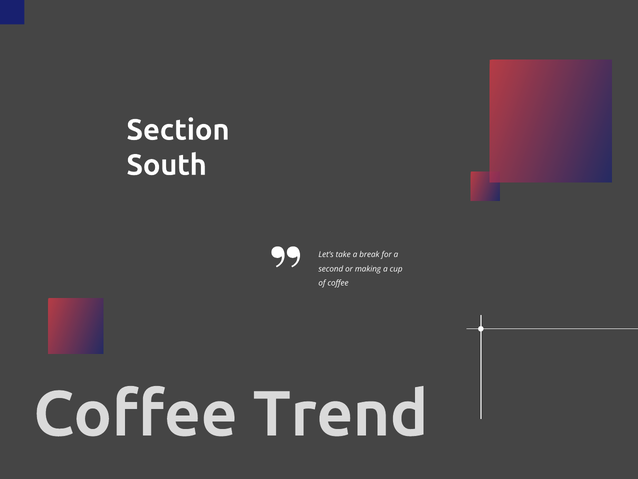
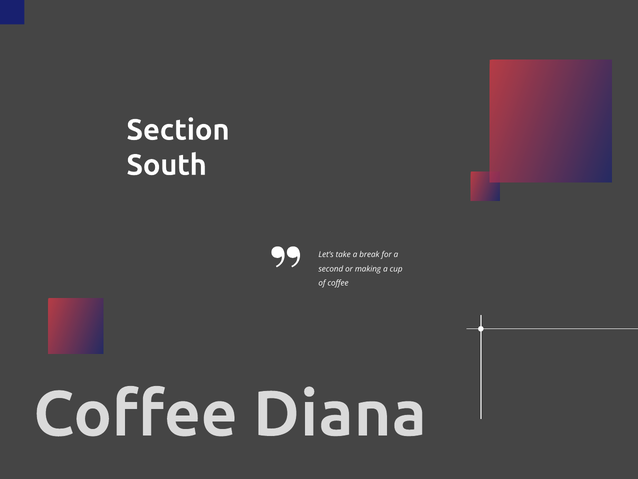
Trend: Trend -> Diana (340, 414)
